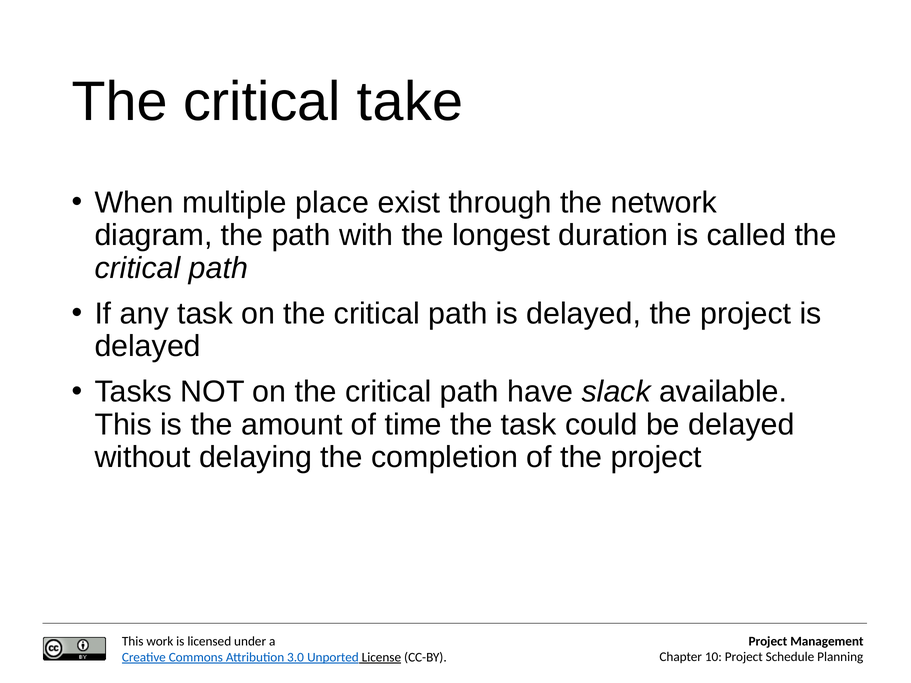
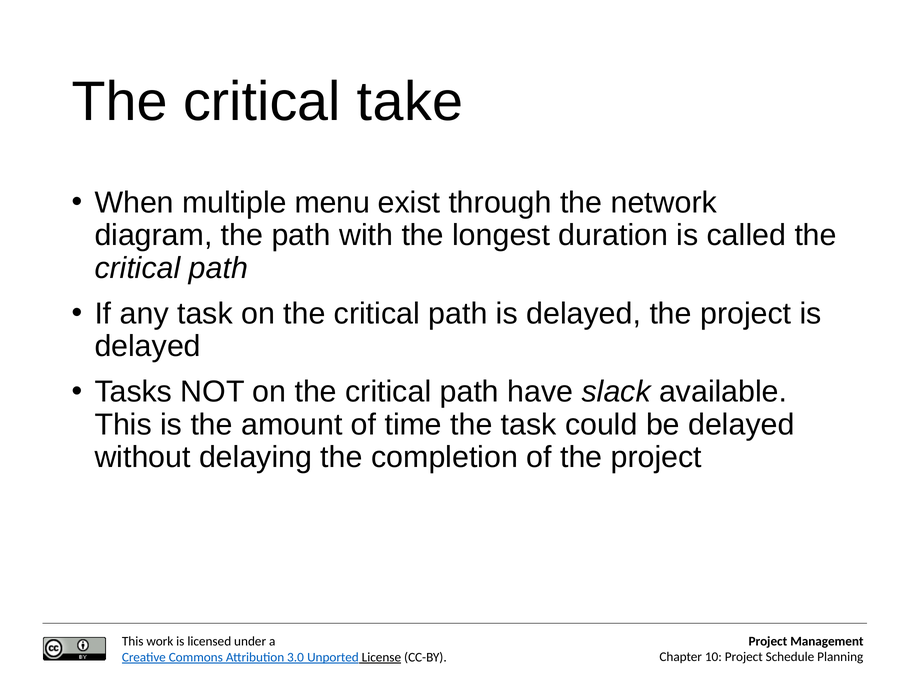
place: place -> menu (332, 203)
